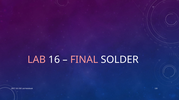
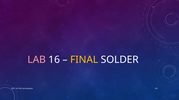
FINAL colour: pink -> yellow (84, 60)
